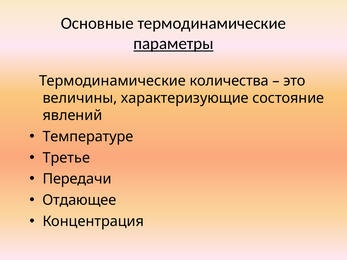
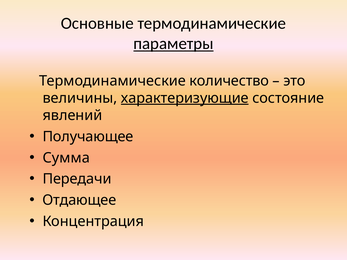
количества: количества -> количество (229, 81)
характеризующие underline: none -> present (185, 98)
Температуре: Температуре -> Получающее (88, 137)
Третье: Третье -> Сумма (66, 158)
